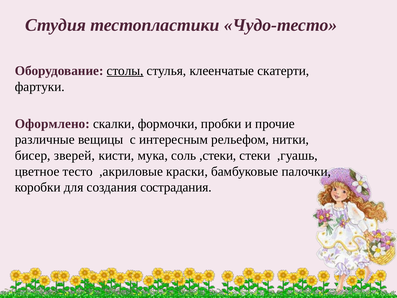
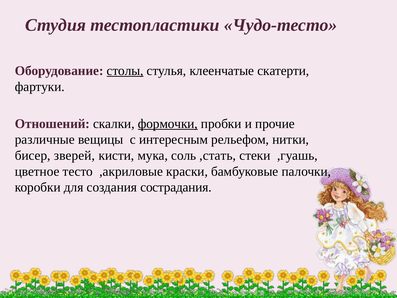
Оформлено: Оформлено -> Отношений (52, 124)
формочки underline: none -> present (168, 124)
,стеки: ,стеки -> ,стать (218, 155)
